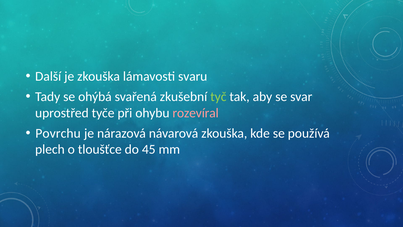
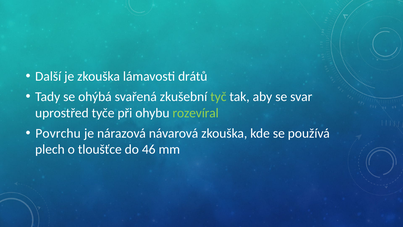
svaru: svaru -> drátů (193, 76)
rozevíral colour: pink -> light green (196, 113)
45: 45 -> 46 (149, 149)
